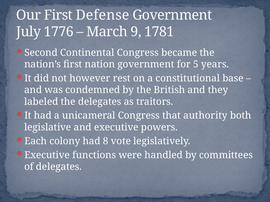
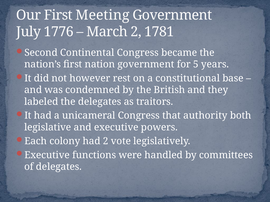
Defense: Defense -> Meeting (103, 15)
March 9: 9 -> 2 (136, 32)
had 8: 8 -> 2 (106, 141)
